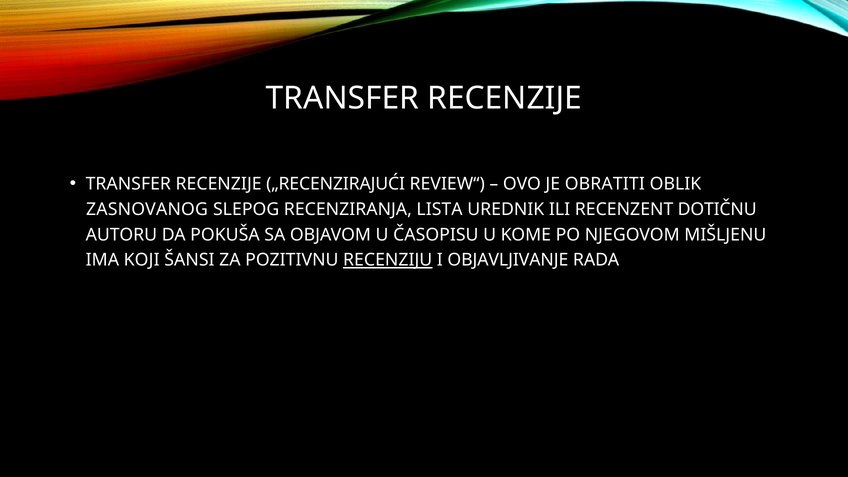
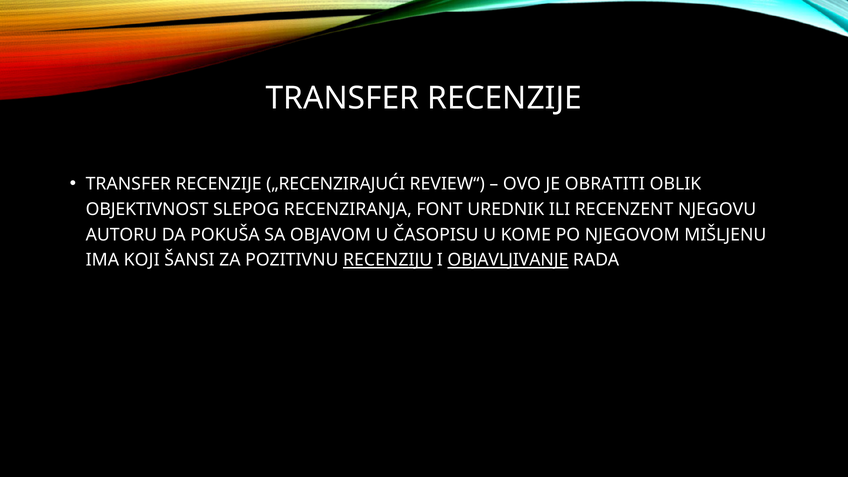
ZASNOVANOG: ZASNOVANOG -> OBJEKTIVNOST (147, 209)
LISTA: LISTA -> FONT (440, 209)
DOTIČNU: DOTIČNU -> NJEGOVU (717, 209)
OBJAVLJIVANJE underline: none -> present (508, 260)
